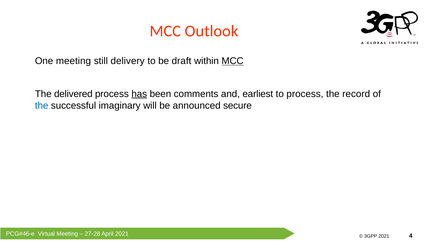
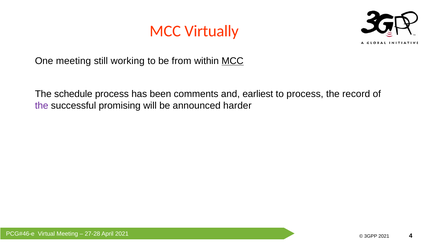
Outlook: Outlook -> Virtually (212, 31)
delivery: delivery -> working (128, 61)
draft: draft -> from (182, 61)
delivered: delivered -> schedule (73, 94)
has underline: present -> none (139, 94)
the colour: blue -> purple (42, 106)
imaginary: imaginary -> promising (120, 106)
secure: secure -> harder (237, 106)
